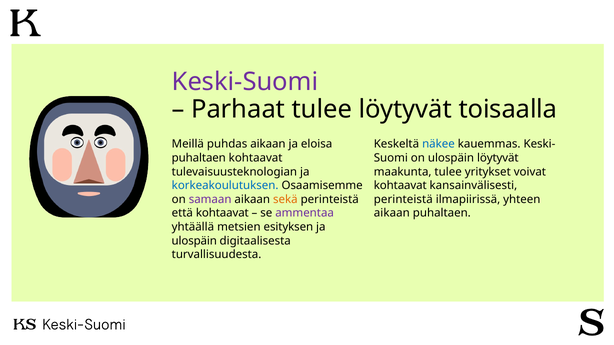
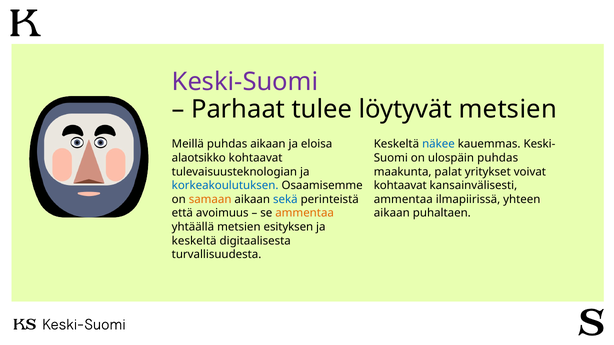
löytyvät toisaalla: toisaalla -> metsien (508, 109)
puhaltaen: puhaltaen -> alaotsikko (199, 158)
ulospäin löytyvät: löytyvät -> puhdas (498, 158)
maakunta tulee: tulee -> palat (448, 172)
samaan colour: purple -> orange (210, 200)
sekä colour: orange -> blue (285, 200)
perinteistä: perinteistä -> ammentaa (403, 200)
että kohtaavat: kohtaavat -> avoimuus (222, 213)
ammentaa colour: purple -> orange (305, 213)
ulospäin: ulospäin -> keskeltä (194, 241)
